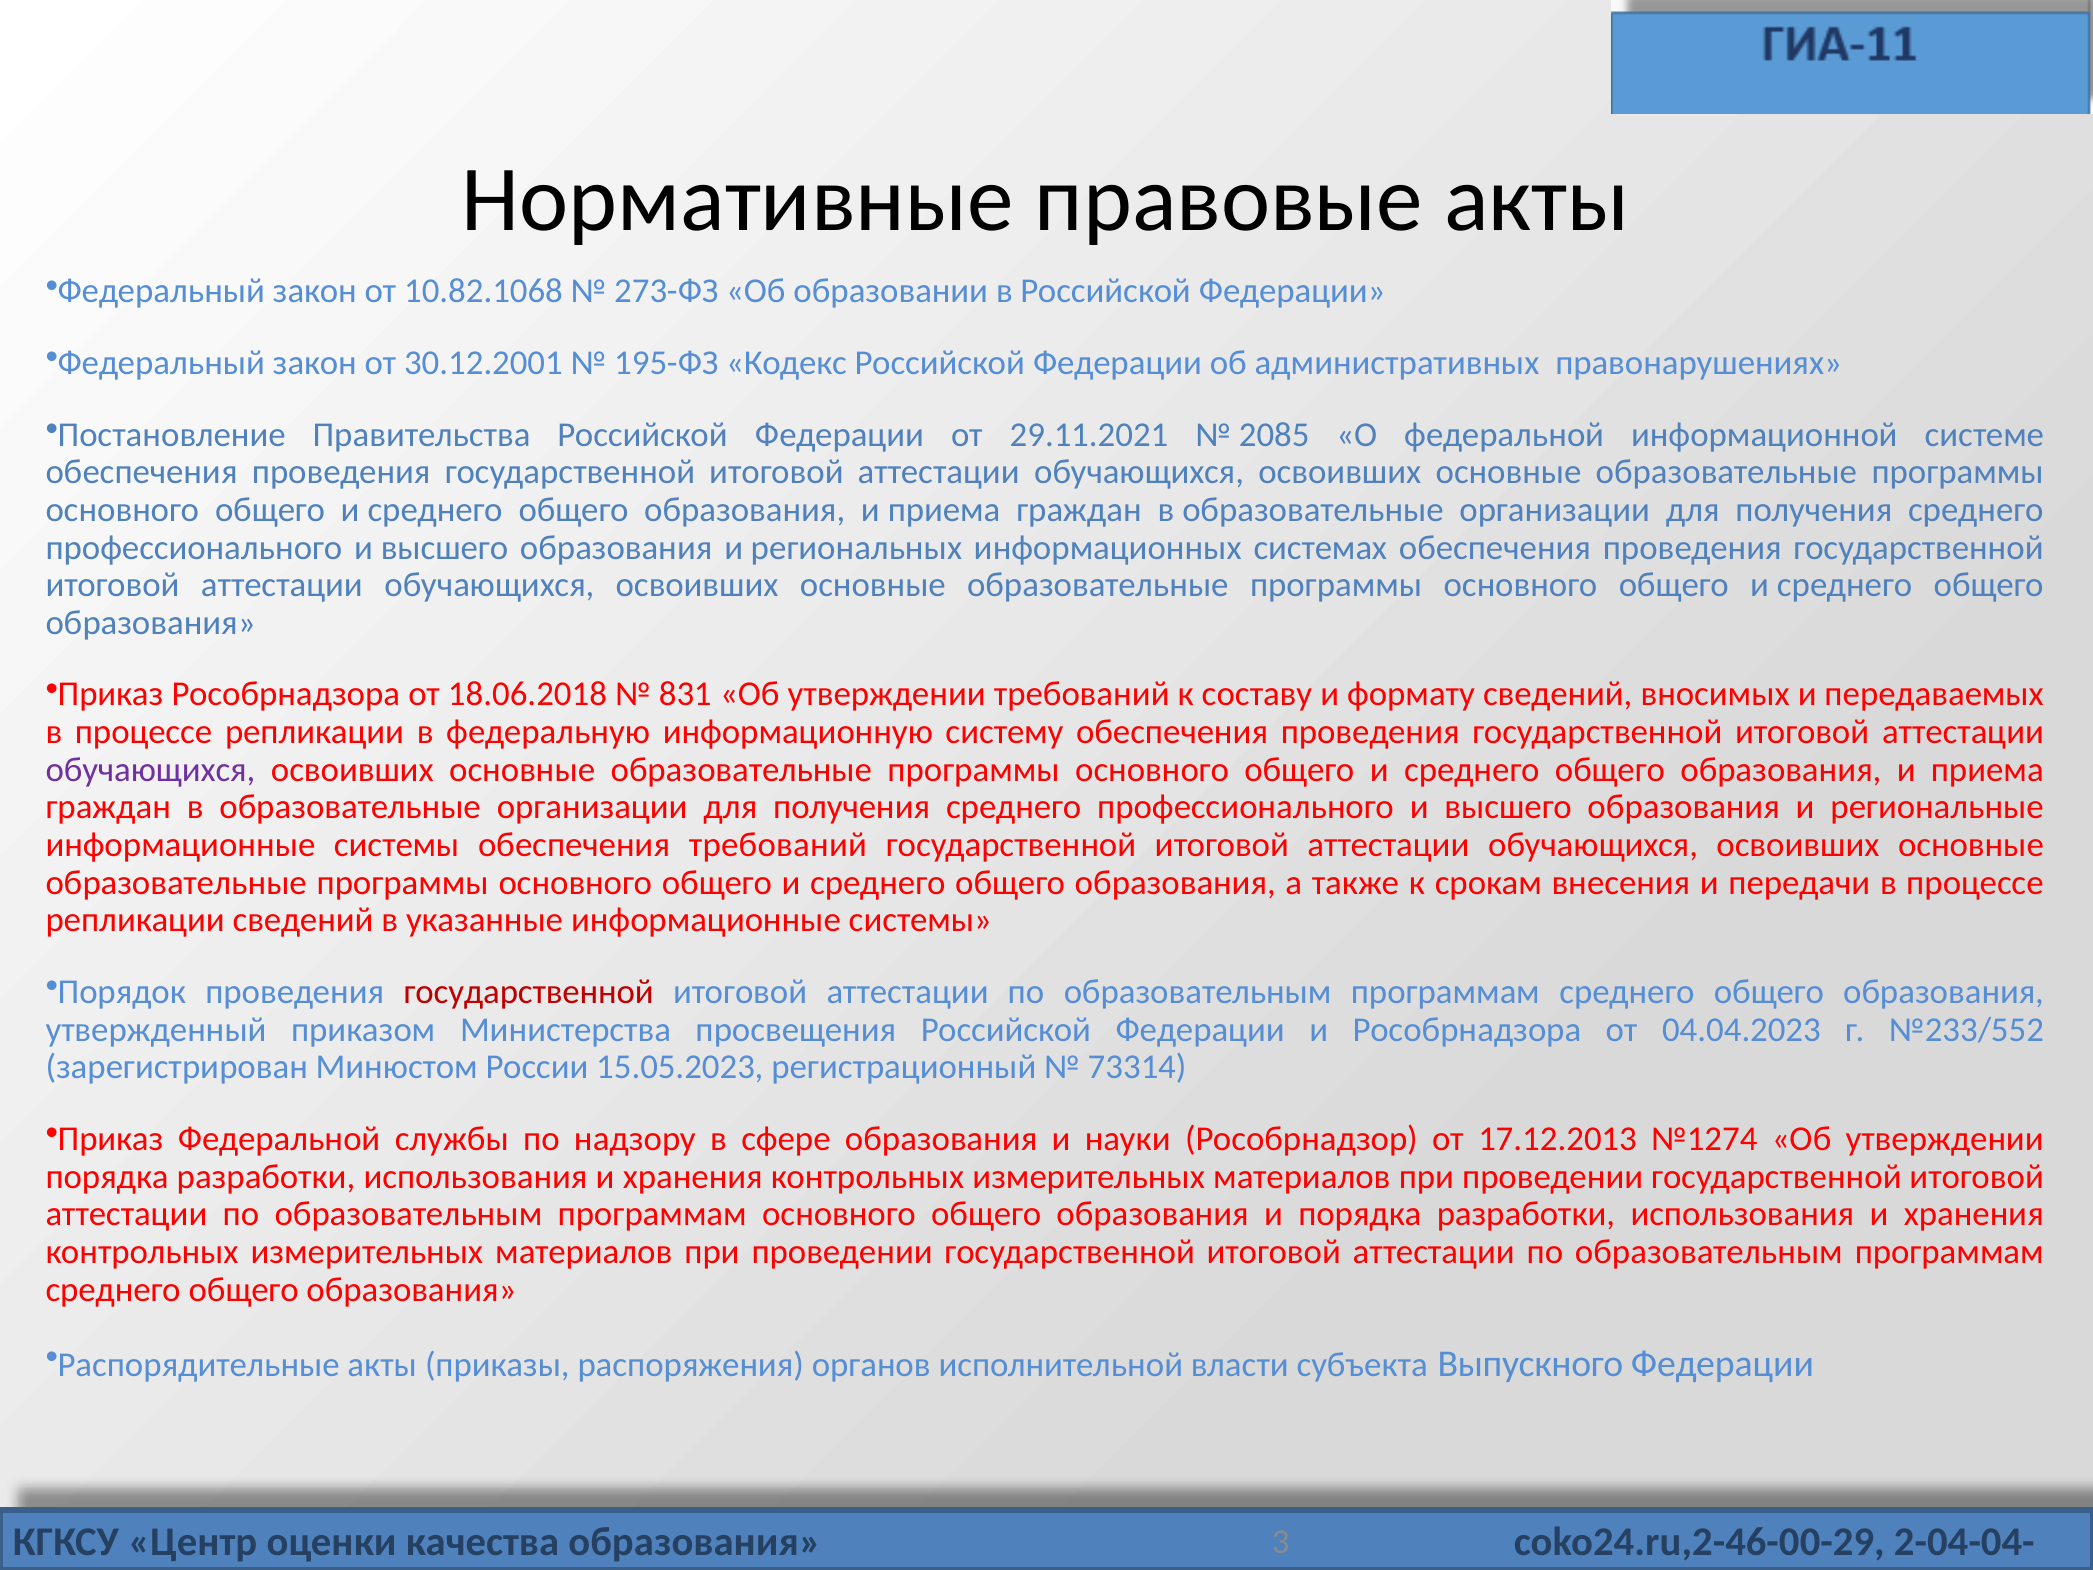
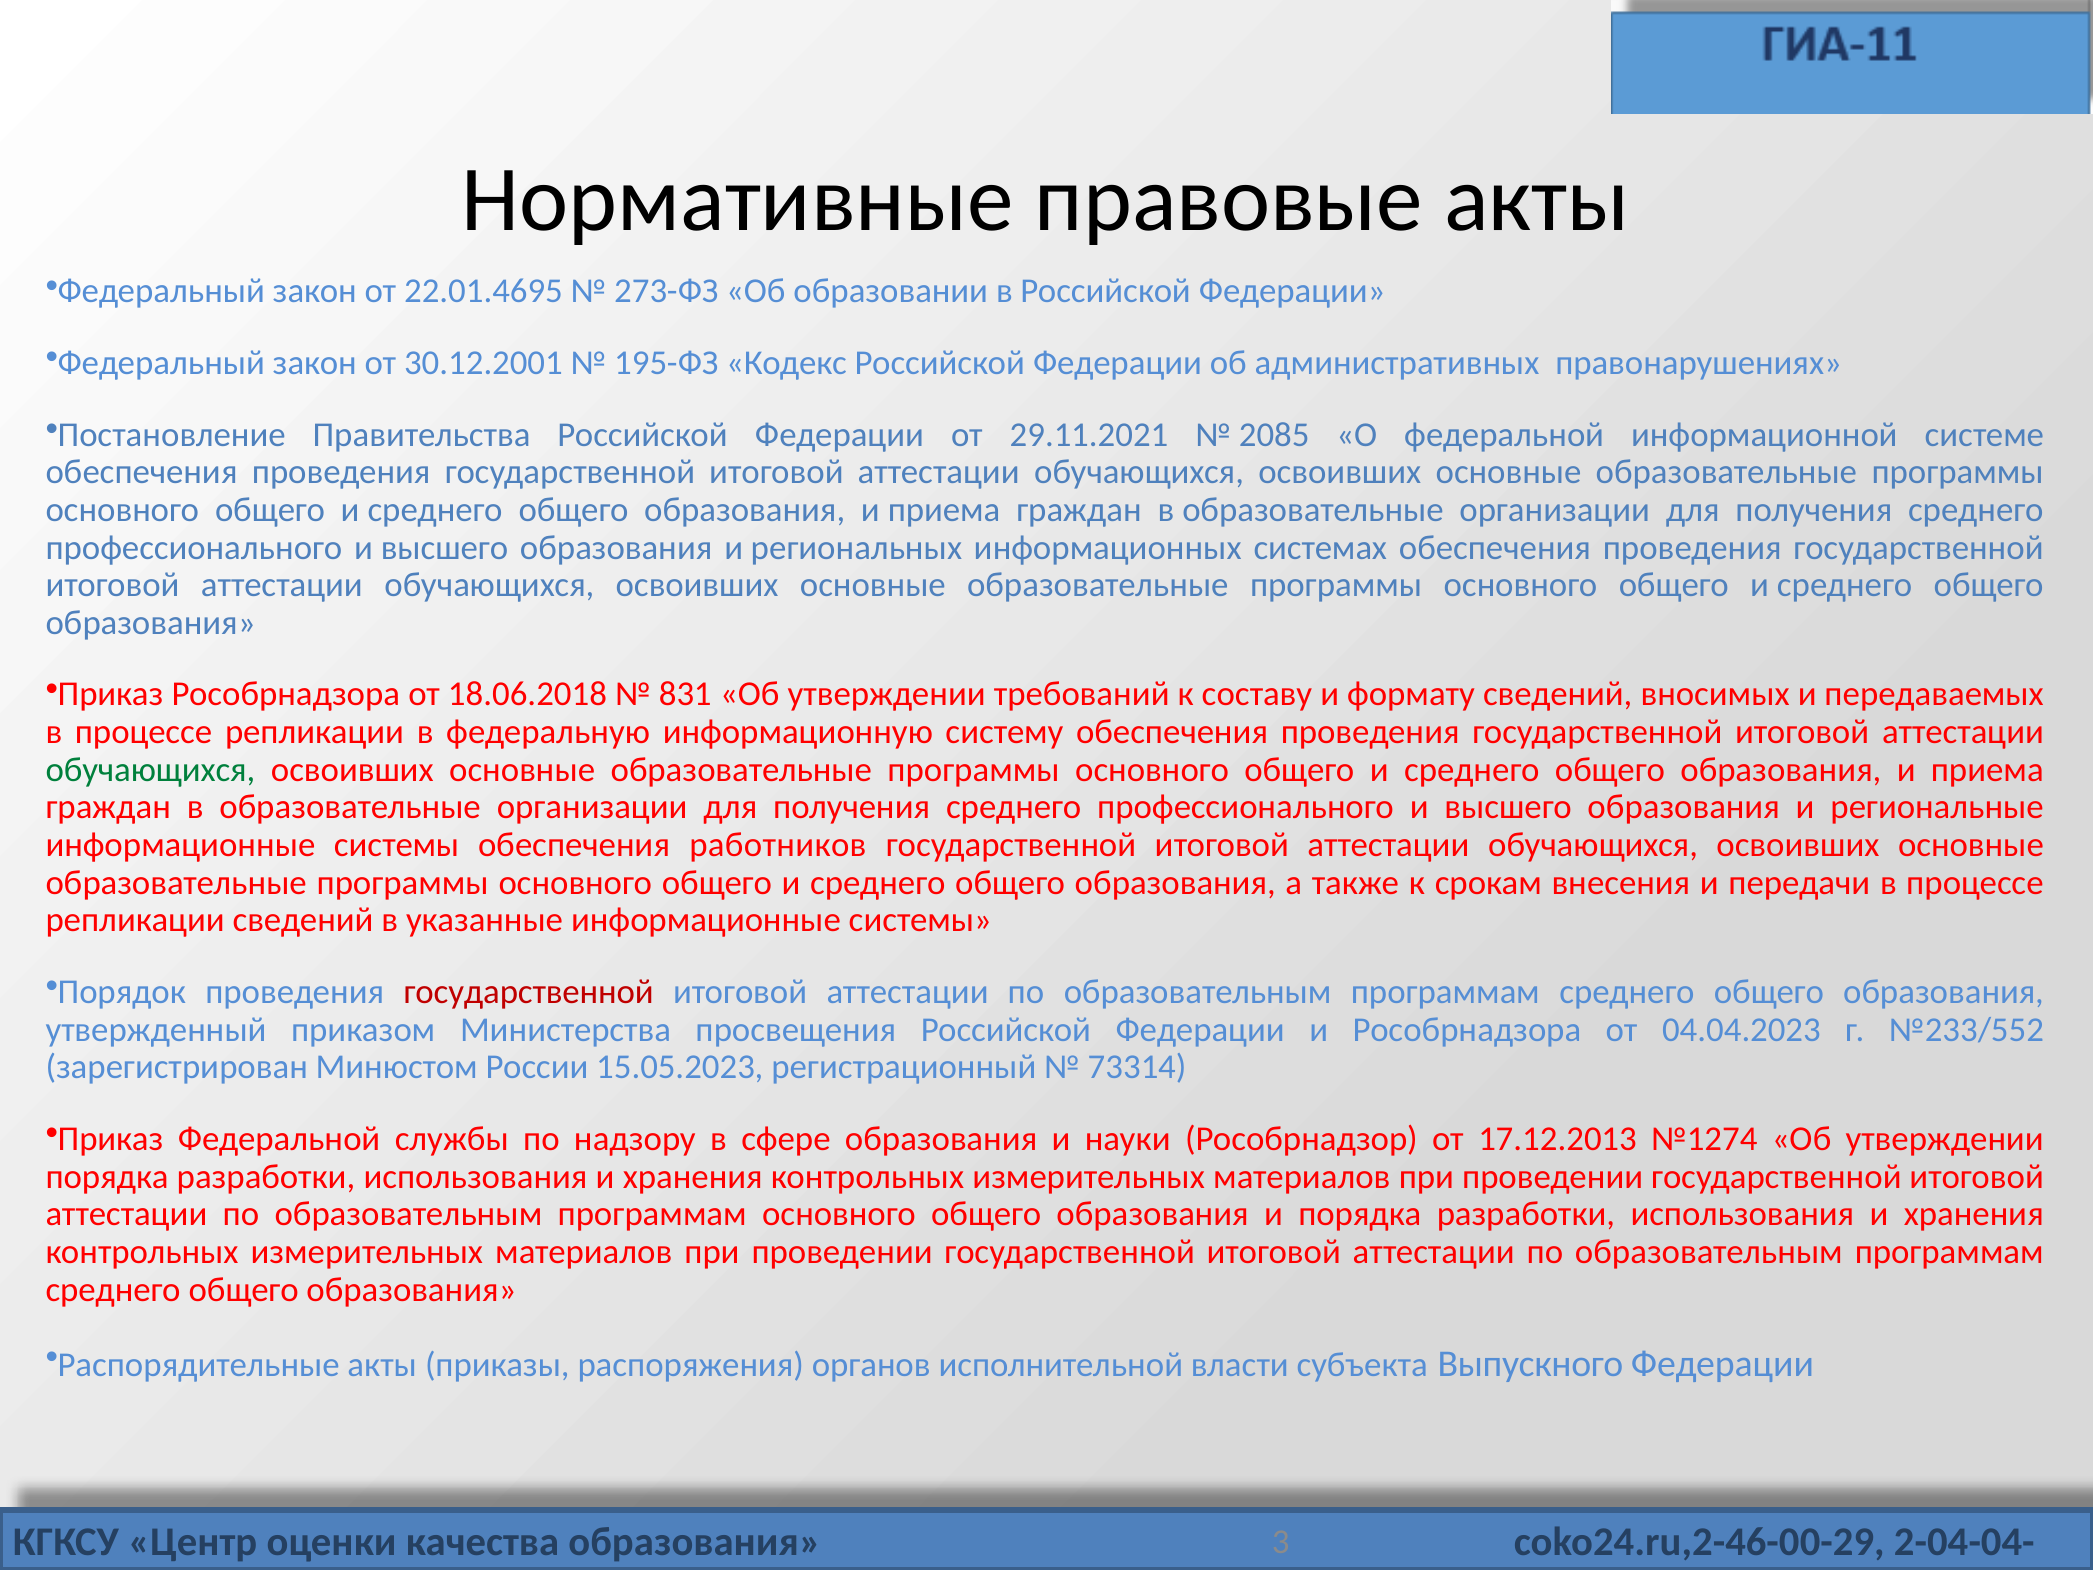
10.82.1068: 10.82.1068 -> 22.01.4695 (484, 291)
обучающихся colour: purple -> green (150, 770)
обеспечения требований: требований -> работников (778, 845)
